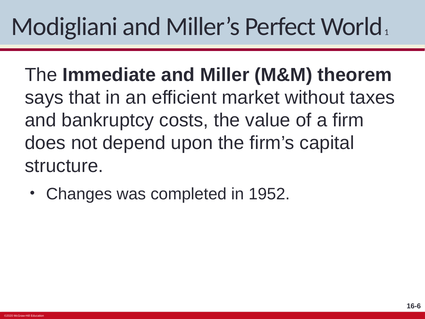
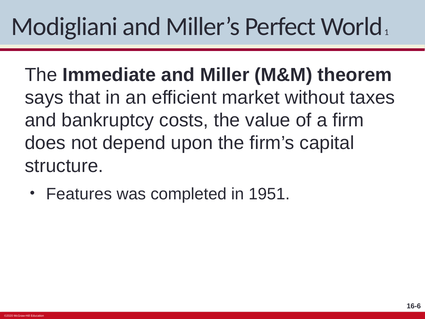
Changes: Changes -> Features (79, 194)
1952: 1952 -> 1951 (269, 194)
